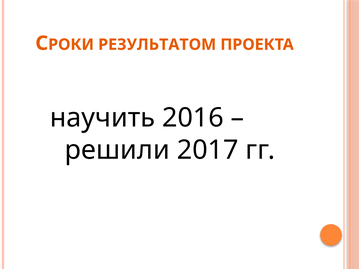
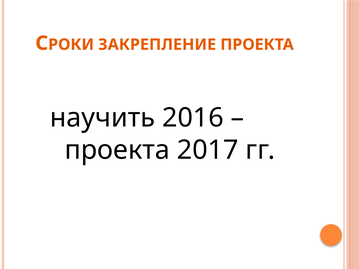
РЕЗУЛЬТАТОМ: РЕЗУЛЬТАТОМ -> ЗАКРЕПЛЕНИЕ (157, 45)
решили: решили -> проекта (117, 150)
